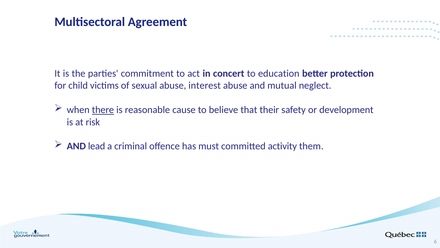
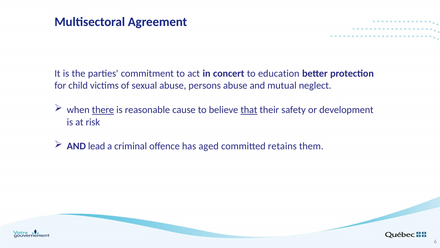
interest: interest -> persons (205, 85)
that underline: none -> present (249, 110)
must: must -> aged (209, 146)
activity: activity -> retains (282, 146)
